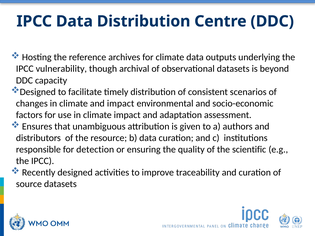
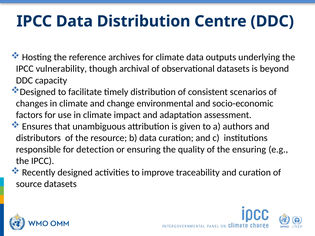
and impact: impact -> change (121, 103)
the scientific: scientific -> ensuring (249, 150)
